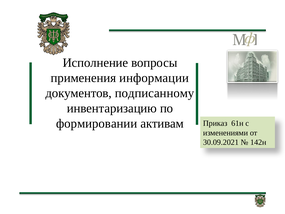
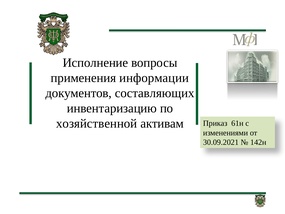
подписанному: подписанному -> составляющих (155, 93)
формировании: формировании -> хозяйственной (97, 123)
